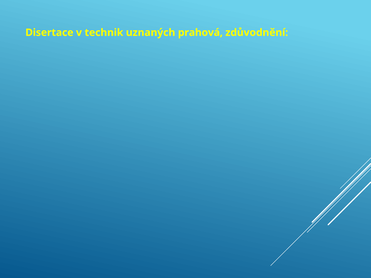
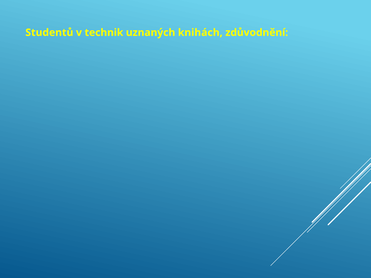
Disertace: Disertace -> Studentů (49, 33)
prahová: prahová -> knihách (200, 33)
